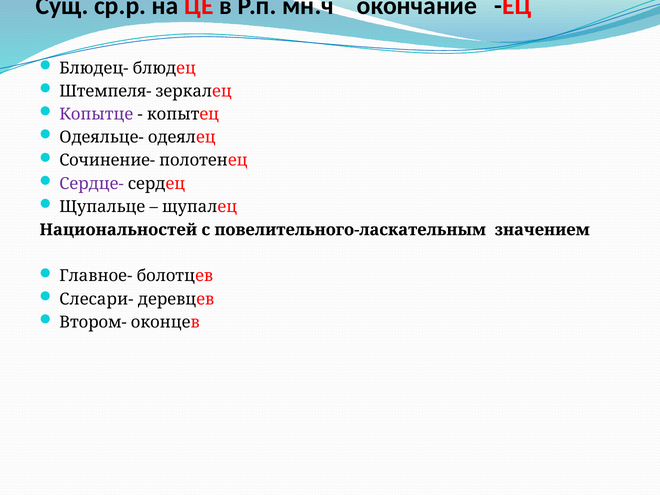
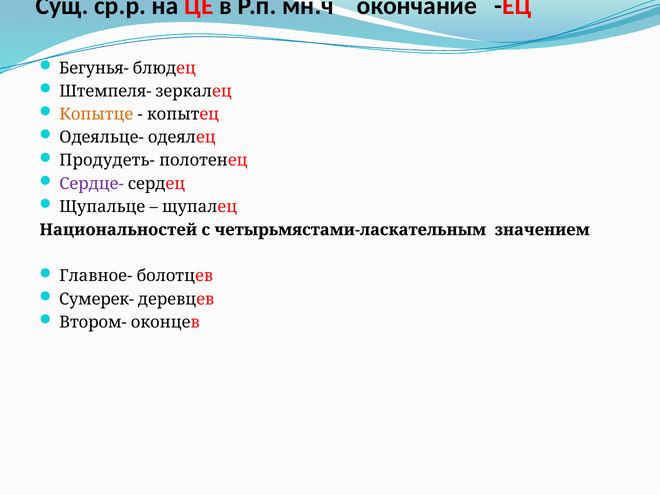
Блюдец-: Блюдец- -> Бегунья- (94, 68)
Копытце colour: purple -> orange (96, 114)
Сочинение-: Сочинение- -> Продудеть- (107, 160)
повелительного-ласкательным: повелительного-ласкательным -> четырьмястами-ласкательным (350, 230)
Слесари-: Слесари- -> Сумерек- (97, 299)
